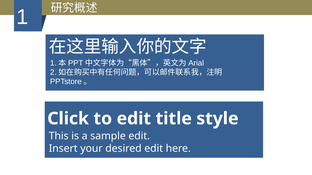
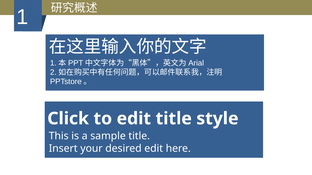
sample edit: edit -> title (139, 136)
